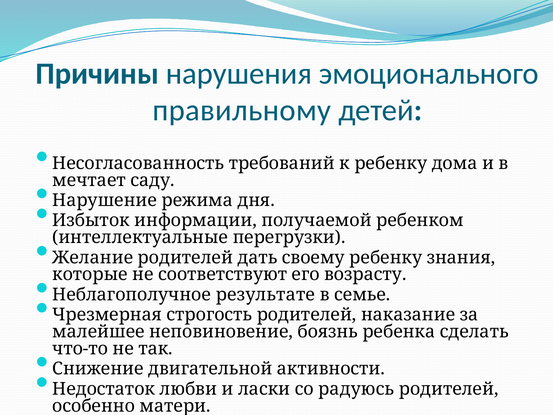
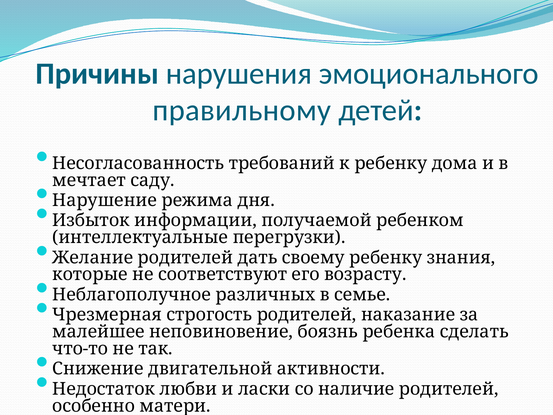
результате: результате -> различных (265, 294)
радуюсь: радуюсь -> наличие (356, 389)
